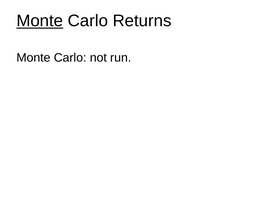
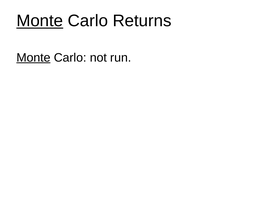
Monte underline: none -> present (33, 58)
